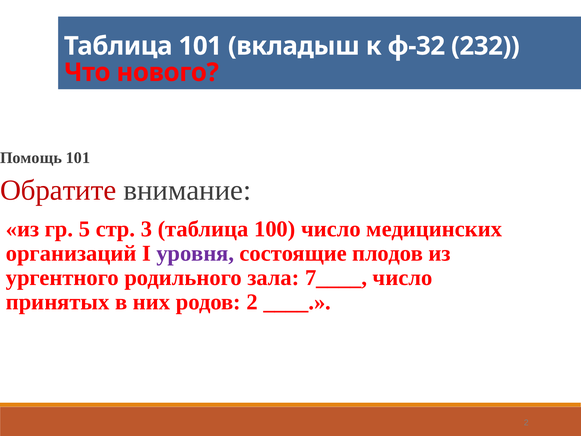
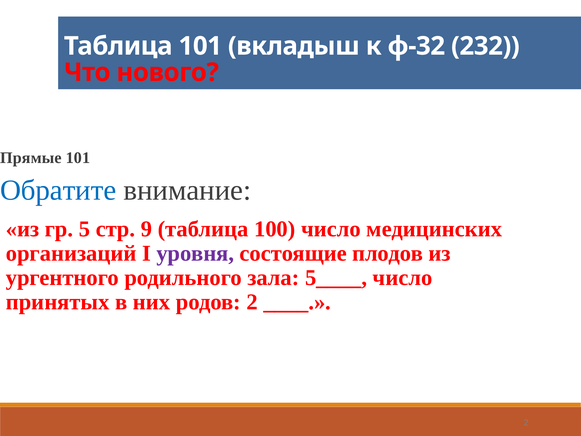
Помощь: Помощь -> Прямые (31, 158)
Обратите colour: red -> blue (58, 190)
3: 3 -> 9 (147, 229)
7____: 7____ -> 5____ (336, 278)
